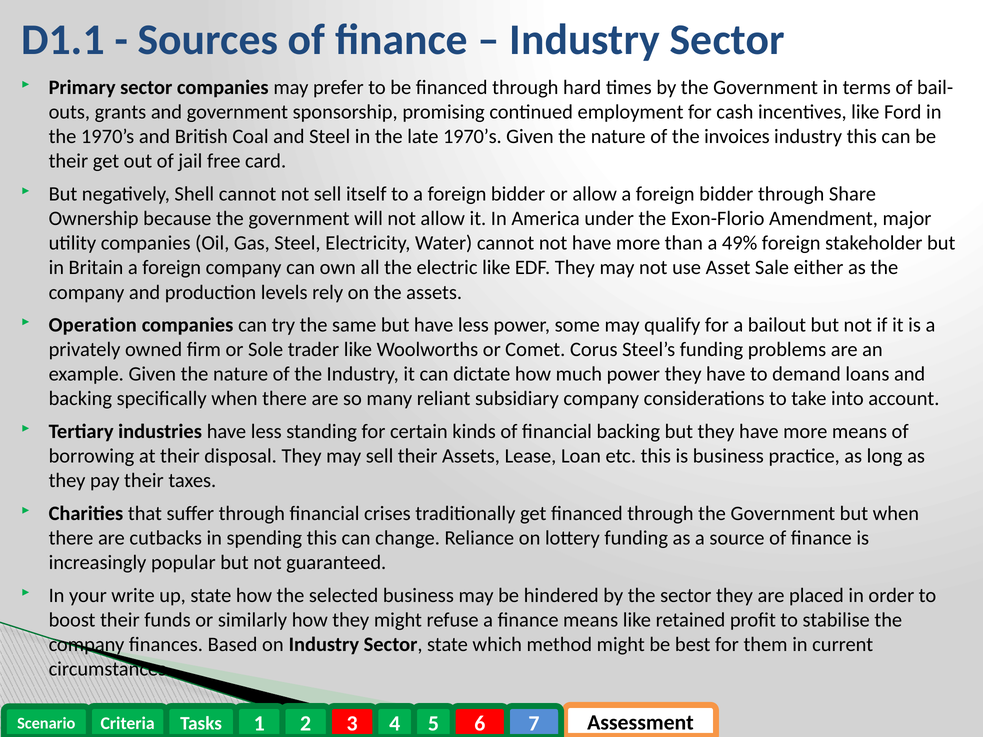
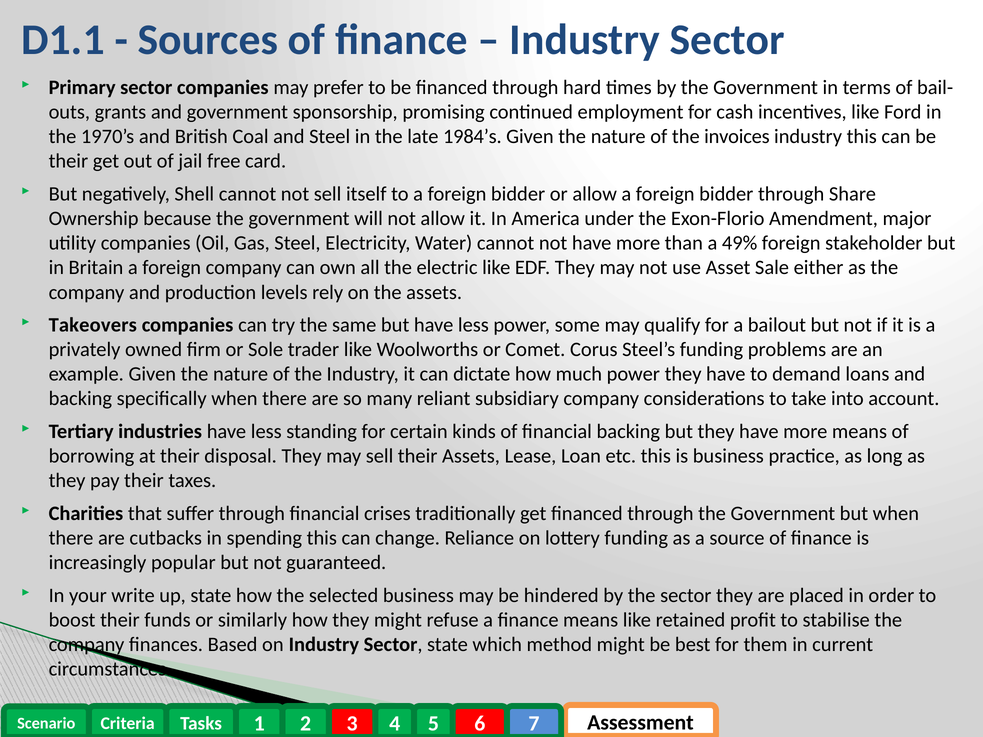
late 1970’s: 1970’s -> 1984’s (472, 137)
Operation: Operation -> Takeovers (93, 325)
